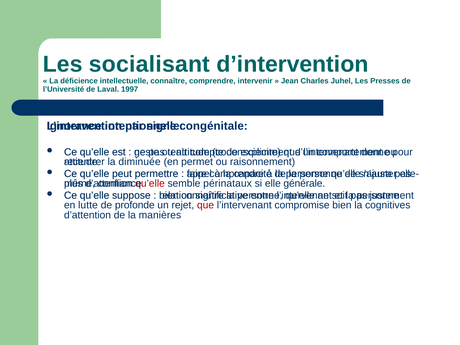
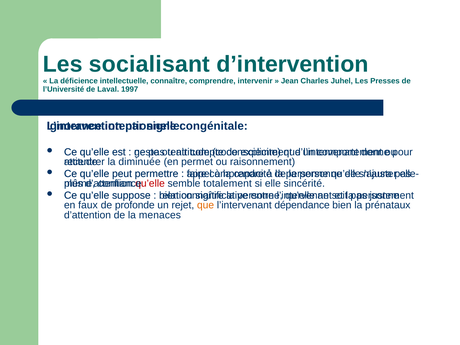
périnataux: périnataux -> totalement (228, 184)
générale: générale -> sincérité (304, 184)
lutte: lutte -> faux (88, 205)
que colour: red -> orange (206, 205)
compromise: compromise -> dépendance (302, 205)
cognitives: cognitives -> prénataux (388, 205)
manières: manières -> menaces (160, 215)
